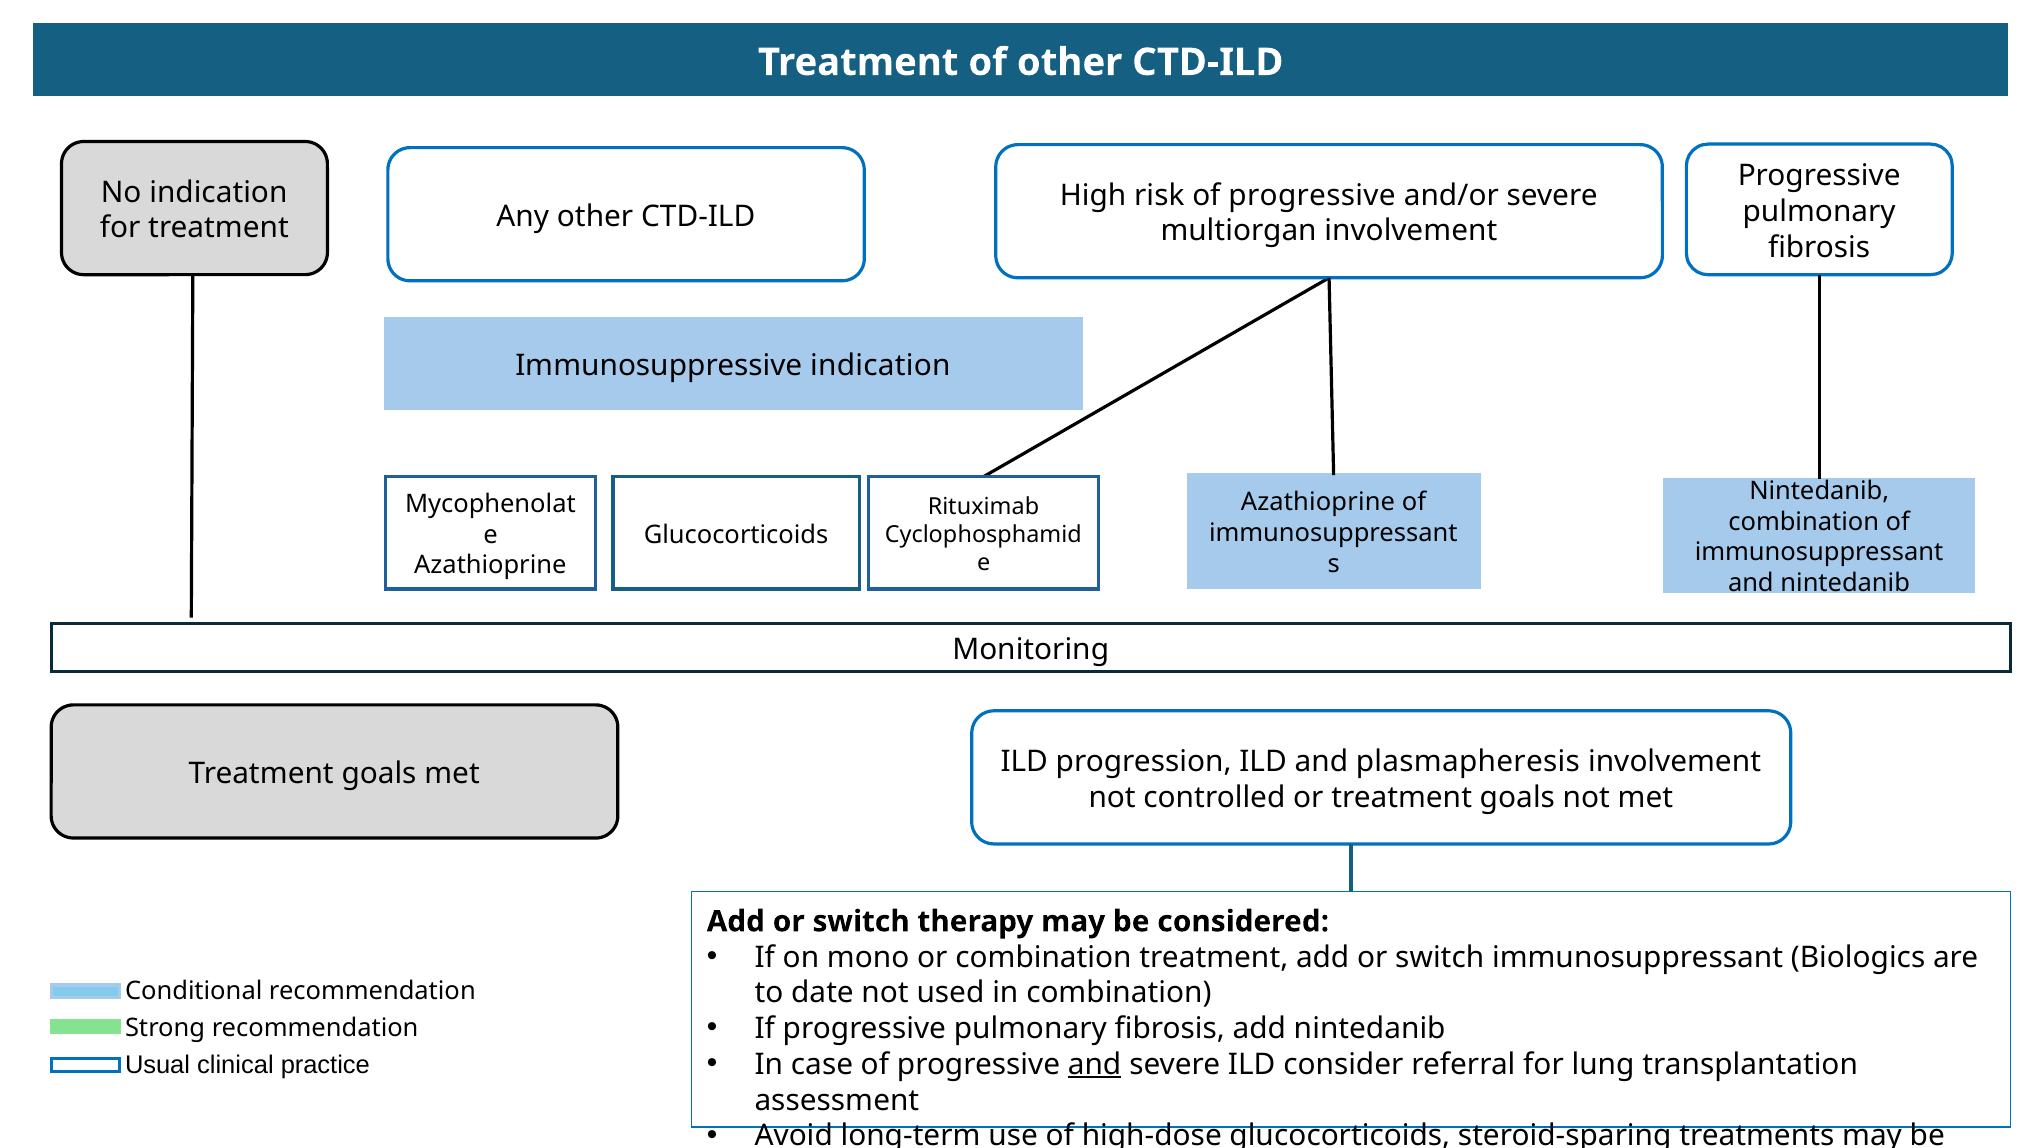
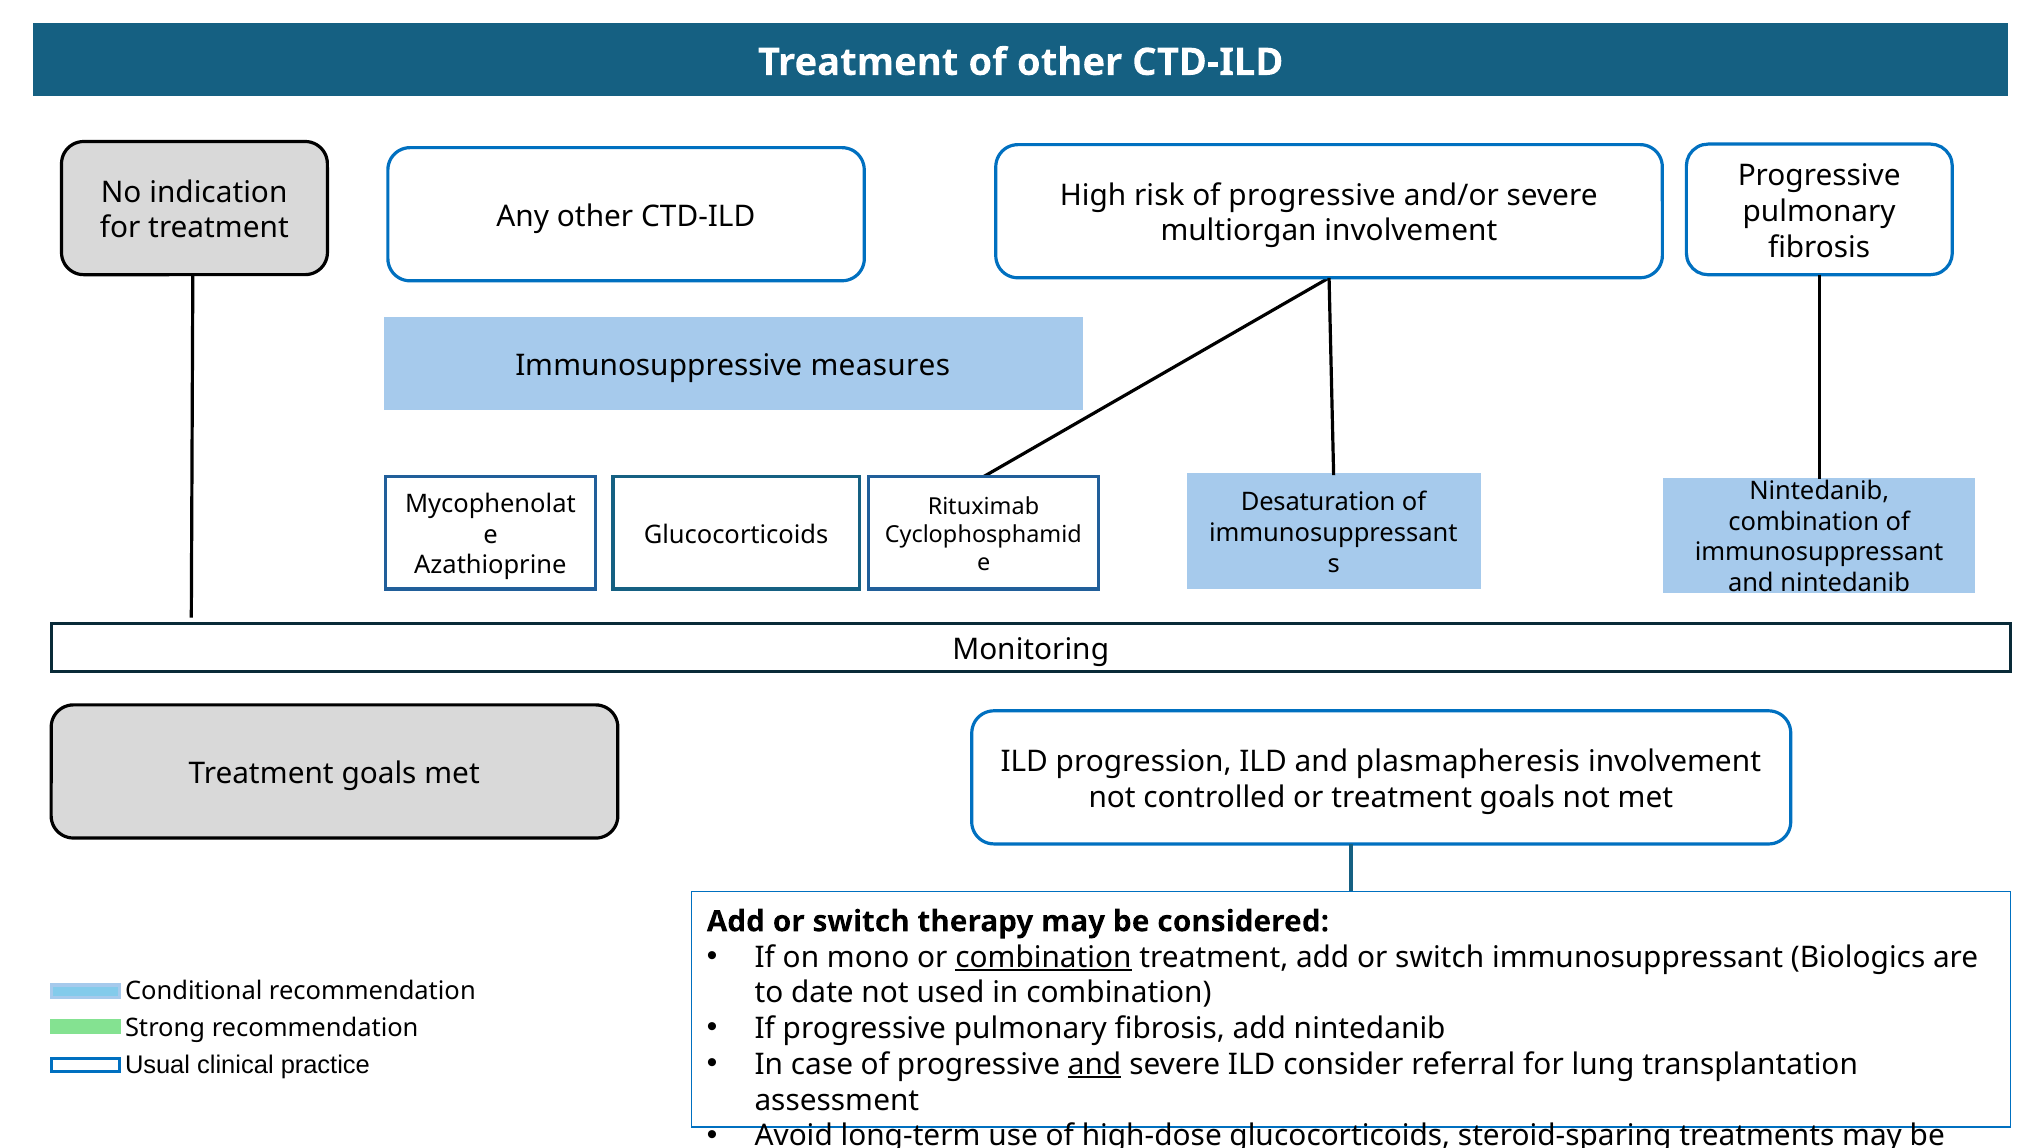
Immunosuppressive indication: indication -> measures (880, 366)
Azathioprine: Azathioprine -> Desaturation (1318, 503)
combination underline: none -> present (1043, 958)
